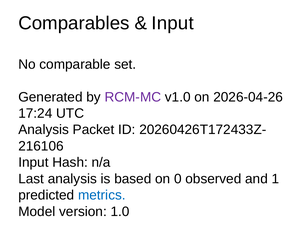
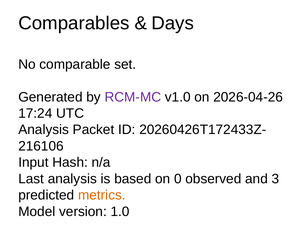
Input: Input -> Days (173, 23)
1: 1 -> 3 (275, 178)
metrics colour: blue -> orange (102, 195)
